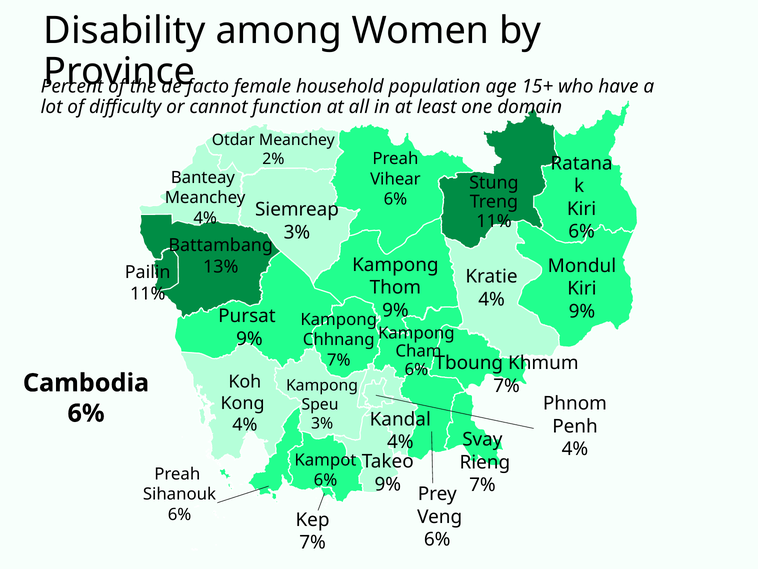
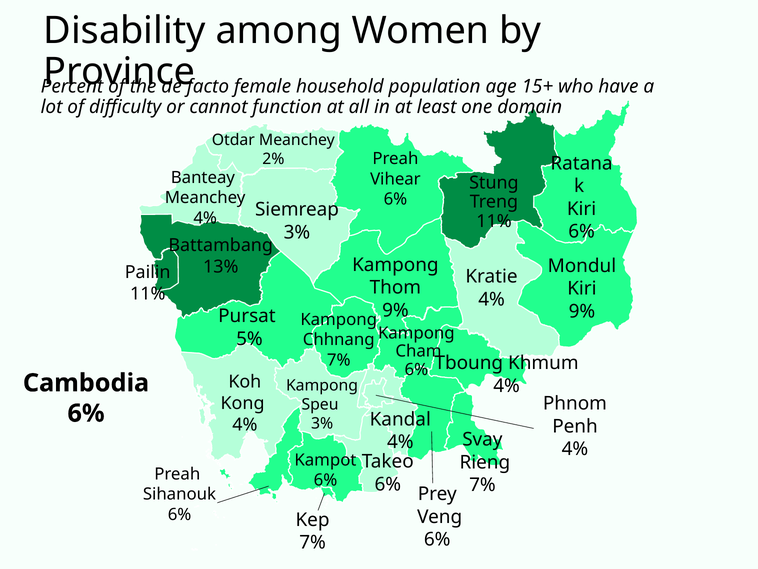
9%: 9% -> 5% (249, 338)
7%: 7% -> 4% (507, 385)
9%: 9% -> 6% (388, 484)
